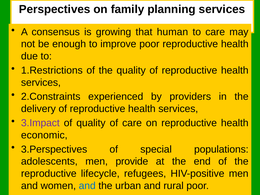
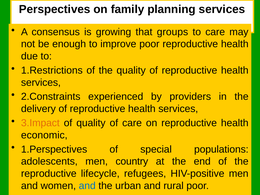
human: human -> groups (172, 32)
3.Impact colour: purple -> orange (40, 123)
3.Perspectives: 3.Perspectives -> 1.Perspectives (54, 149)
provide: provide -> country (132, 161)
